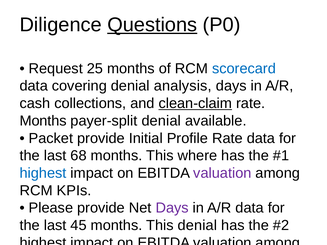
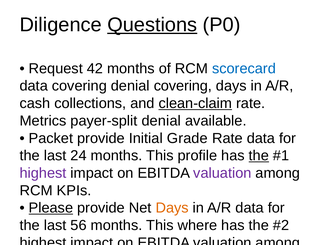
25: 25 -> 42 (95, 69)
denial analysis: analysis -> covering (183, 86)
Months: Months -> Metrics (43, 121)
Profile: Profile -> Grade (187, 138)
68: 68 -> 24 (79, 156)
where: where -> profile (197, 156)
the underline: none -> present (259, 156)
highest colour: blue -> purple (43, 173)
Please underline: none -> present (51, 208)
Days colour: purple -> orange (172, 208)
45: 45 -> 56 (79, 226)
This denial: denial -> where (197, 226)
